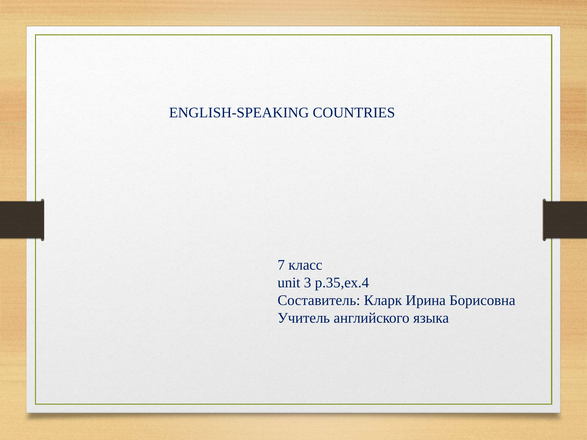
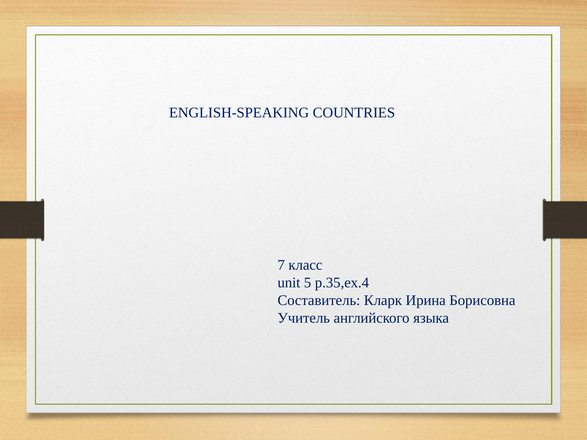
3: 3 -> 5 (308, 283)
